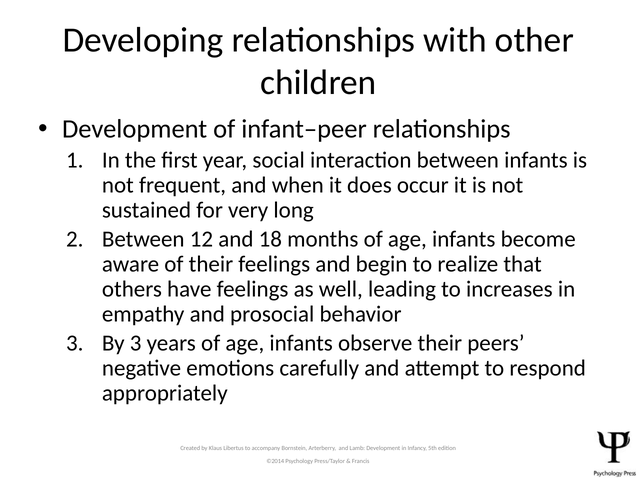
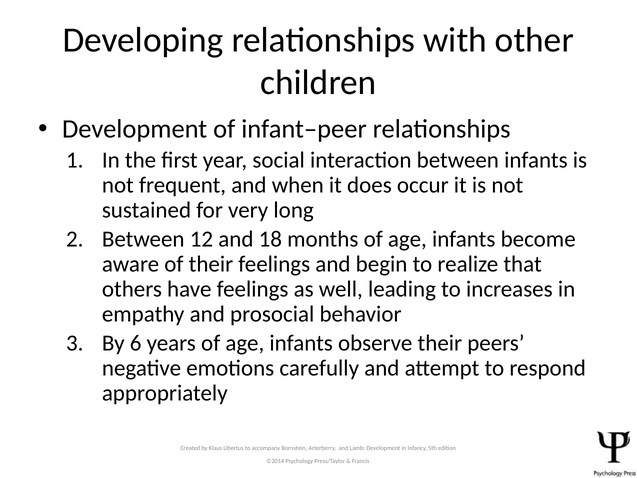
By 3: 3 -> 6 (136, 343)
